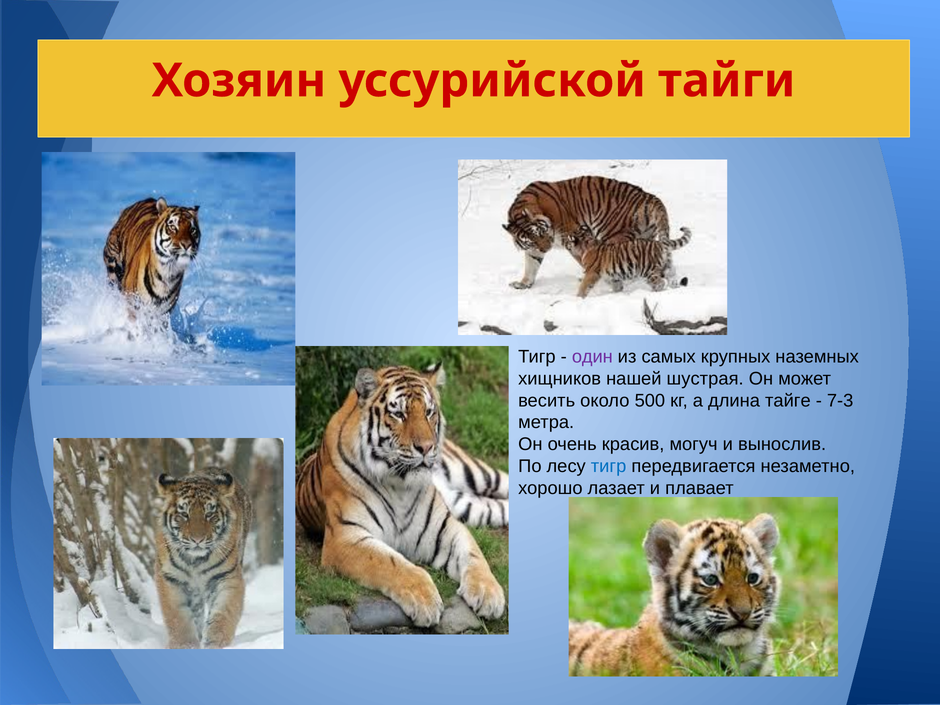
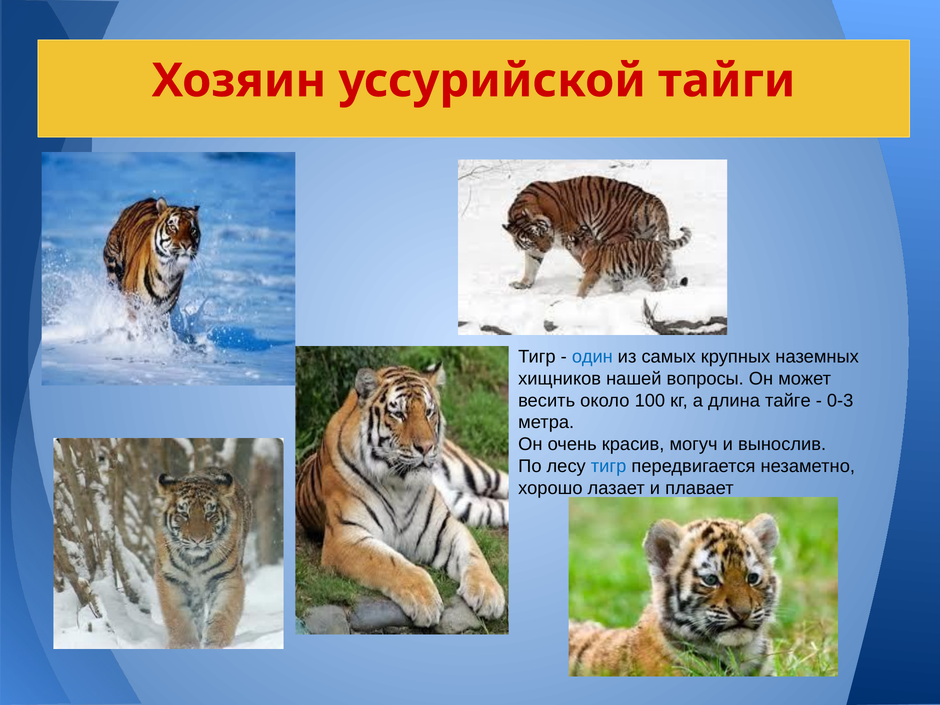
один colour: purple -> blue (592, 357)
шустрая: шустрая -> вопросы (705, 379)
500: 500 -> 100 (650, 400)
7-3: 7-3 -> 0-3 (840, 400)
